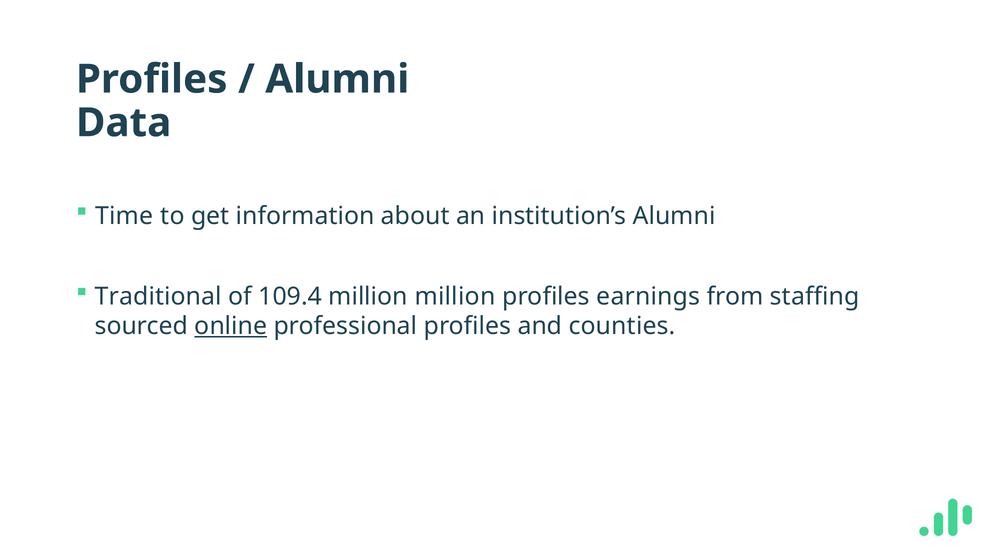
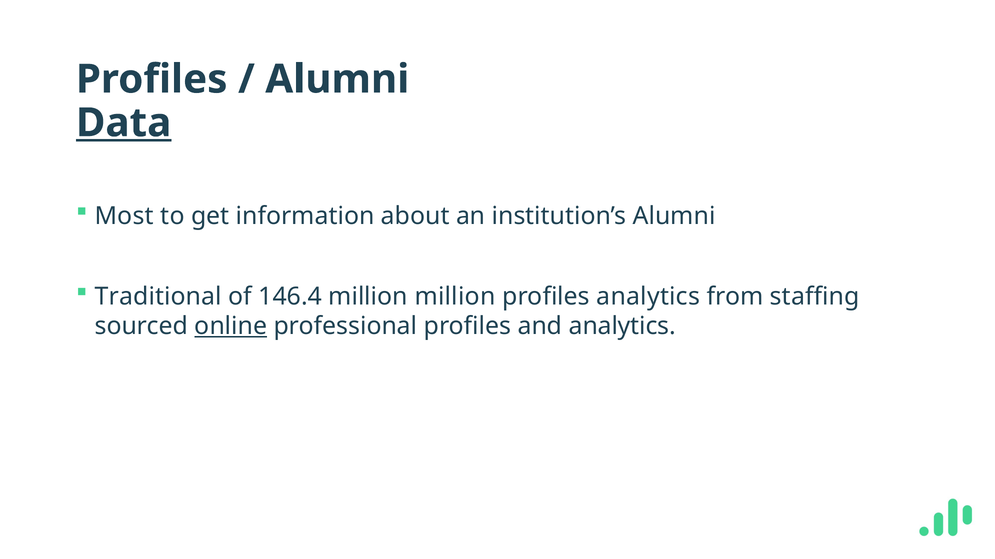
Data underline: none -> present (124, 123)
Time: Time -> Most (124, 216)
109.4: 109.4 -> 146.4 (290, 297)
profiles earnings: earnings -> analytics (648, 297)
and counties: counties -> analytics (622, 327)
